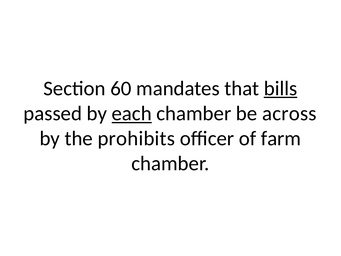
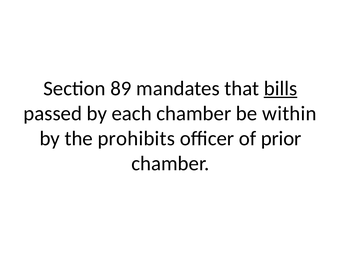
60: 60 -> 89 (121, 88)
each underline: present -> none (132, 113)
across: across -> within (289, 113)
farm: farm -> prior (281, 138)
